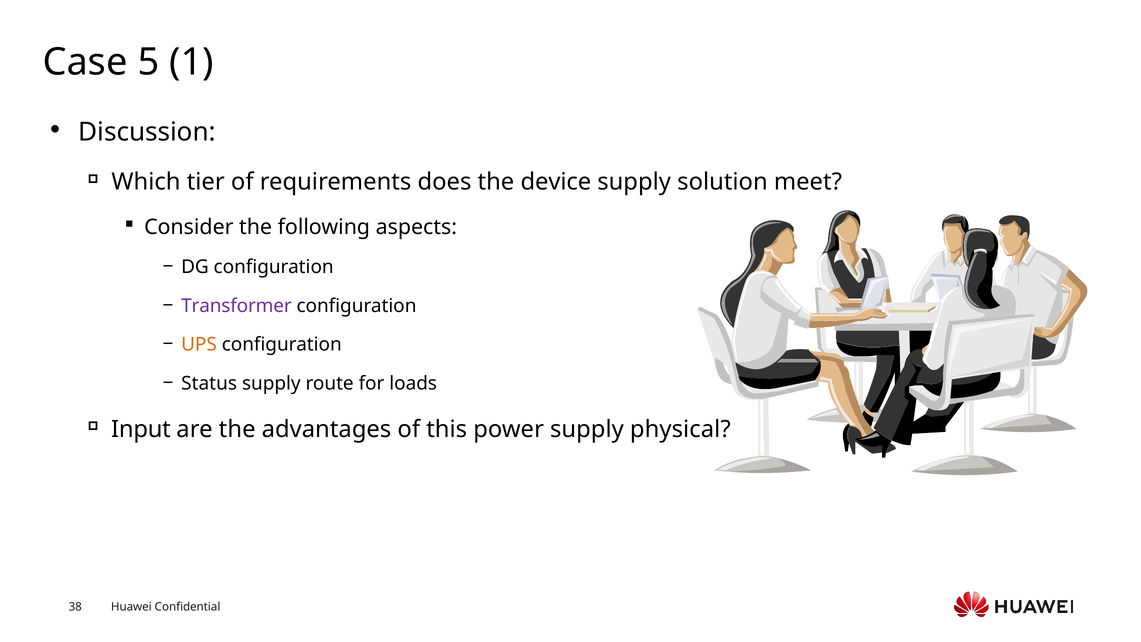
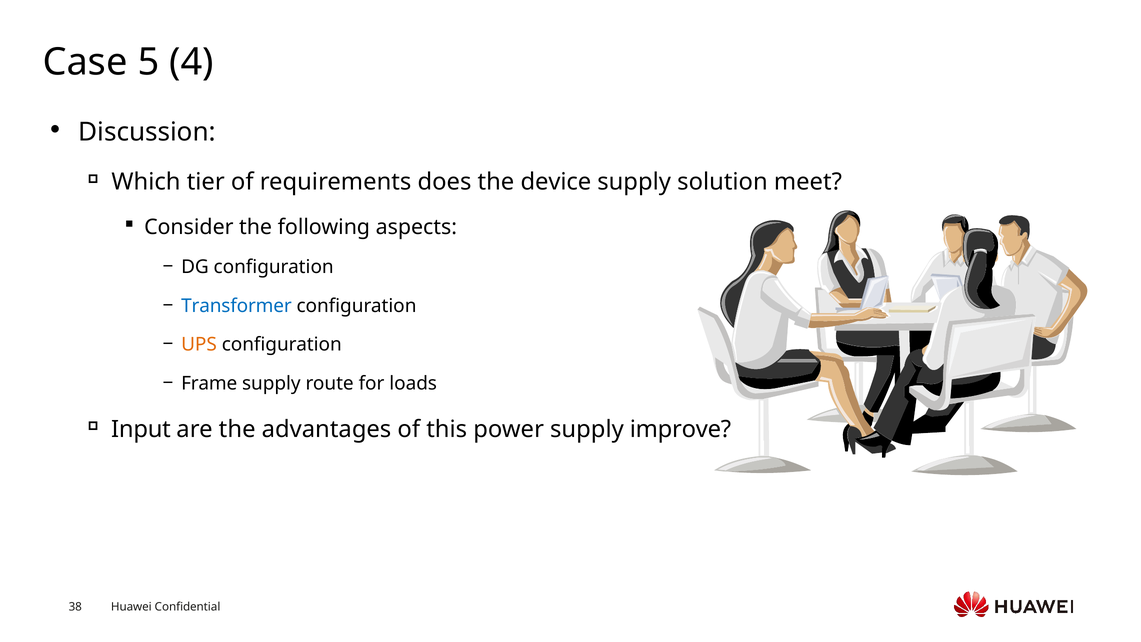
1: 1 -> 4 (192, 62)
Transformer colour: purple -> blue (236, 306)
Status: Status -> Frame (209, 383)
physical: physical -> improve (681, 429)
